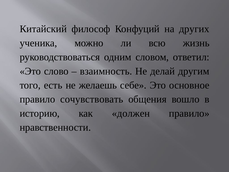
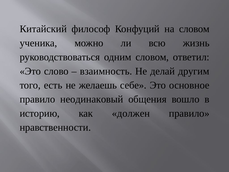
на других: других -> словом (194, 29)
сочувствовать: сочувствовать -> неодинаковый (92, 99)
